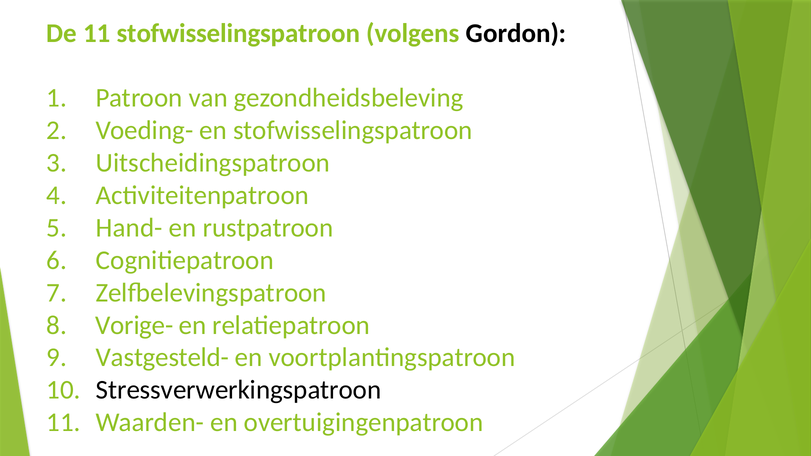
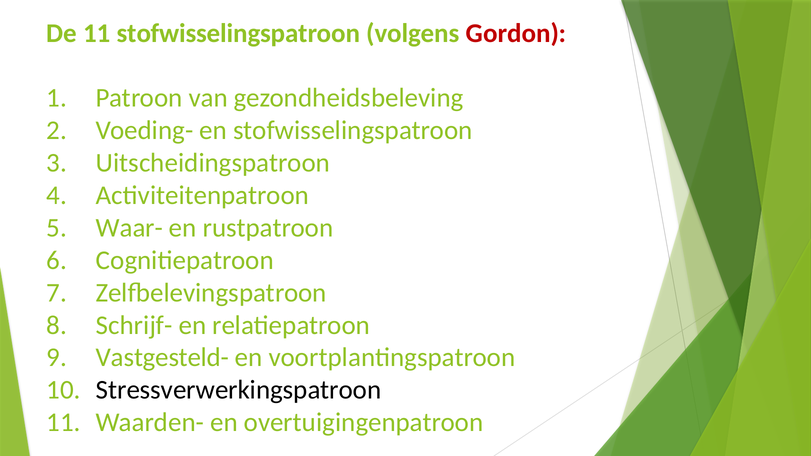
Gordon colour: black -> red (516, 33)
Hand-: Hand- -> Waar- (129, 228)
Vorige-: Vorige- -> Schrijf- (134, 325)
